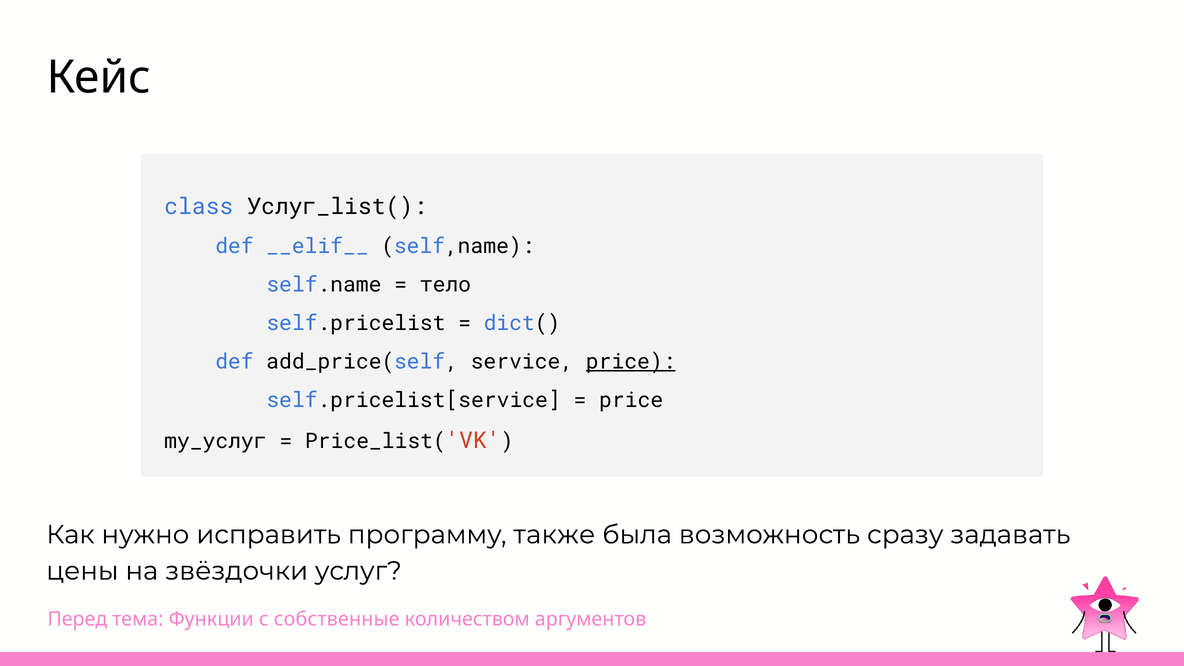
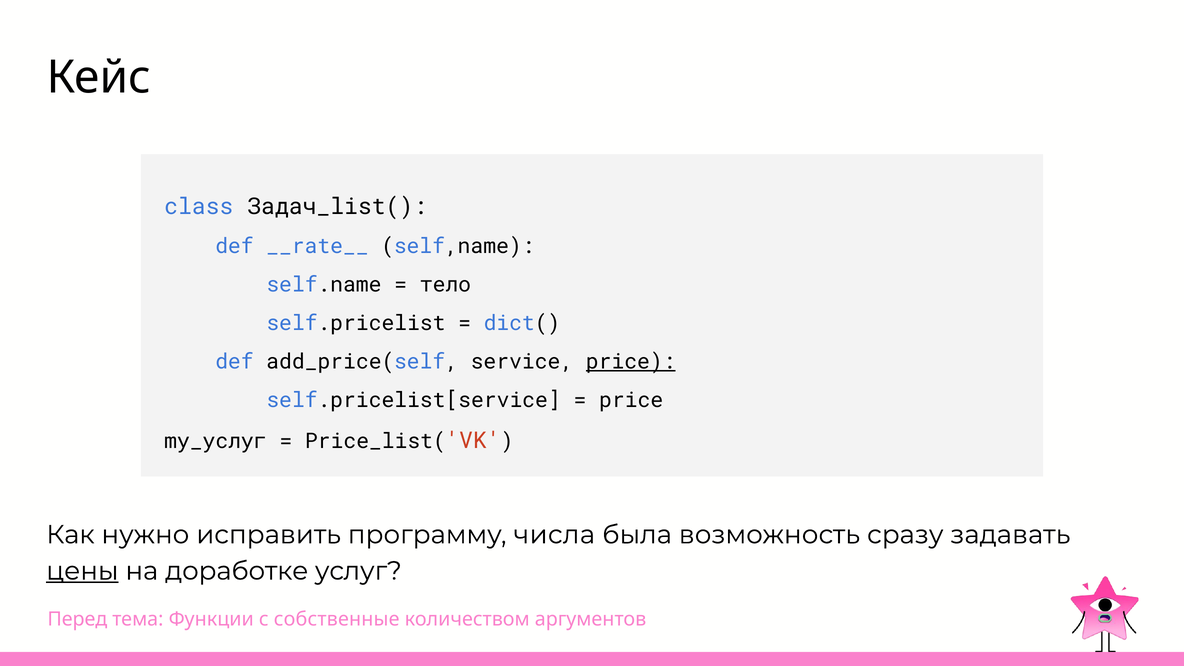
Услуг_list(: Услуг_list( -> Задач_list( (337, 207)
__elif__: __elif__ -> __rate__ (317, 246)
также: также -> числа (554, 535)
цены underline: none -> present (82, 571)
звёздочки: звёздочки -> доработке (237, 571)
